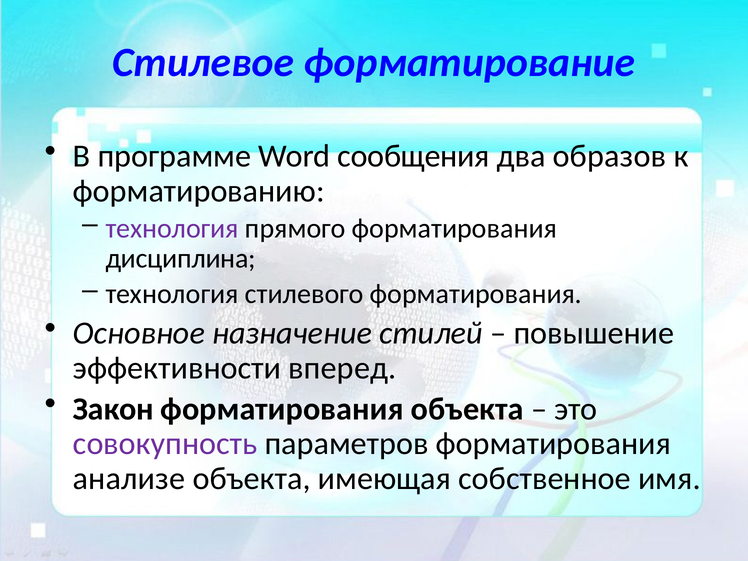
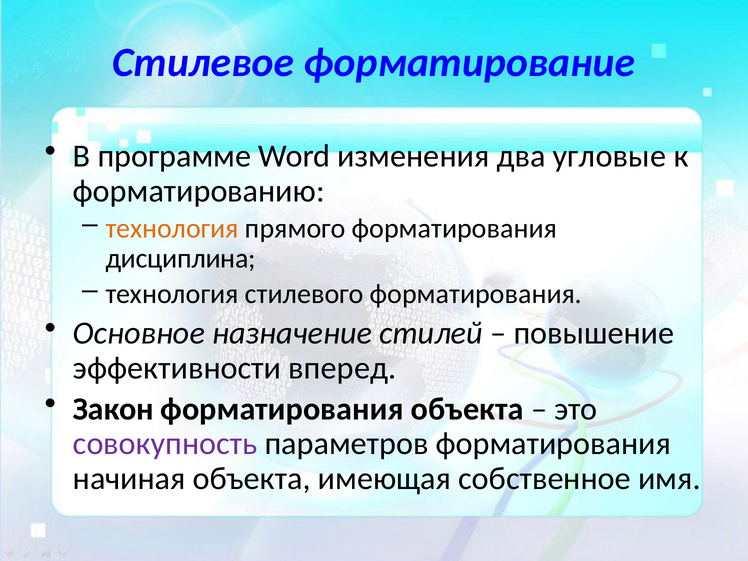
сообщения: сообщения -> изменения (413, 156)
образов: образов -> угловые (609, 156)
технология colour: purple -> orange (172, 228)
анализе: анализе -> начиная (129, 479)
